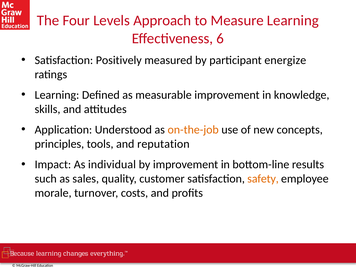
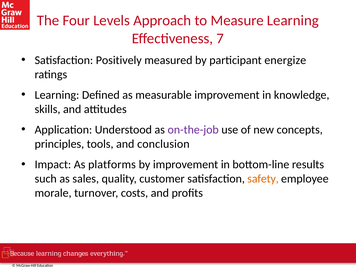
6: 6 -> 7 (220, 38)
on-the-job colour: orange -> purple (193, 130)
reputation: reputation -> conclusion (163, 144)
individual: individual -> platforms (112, 165)
